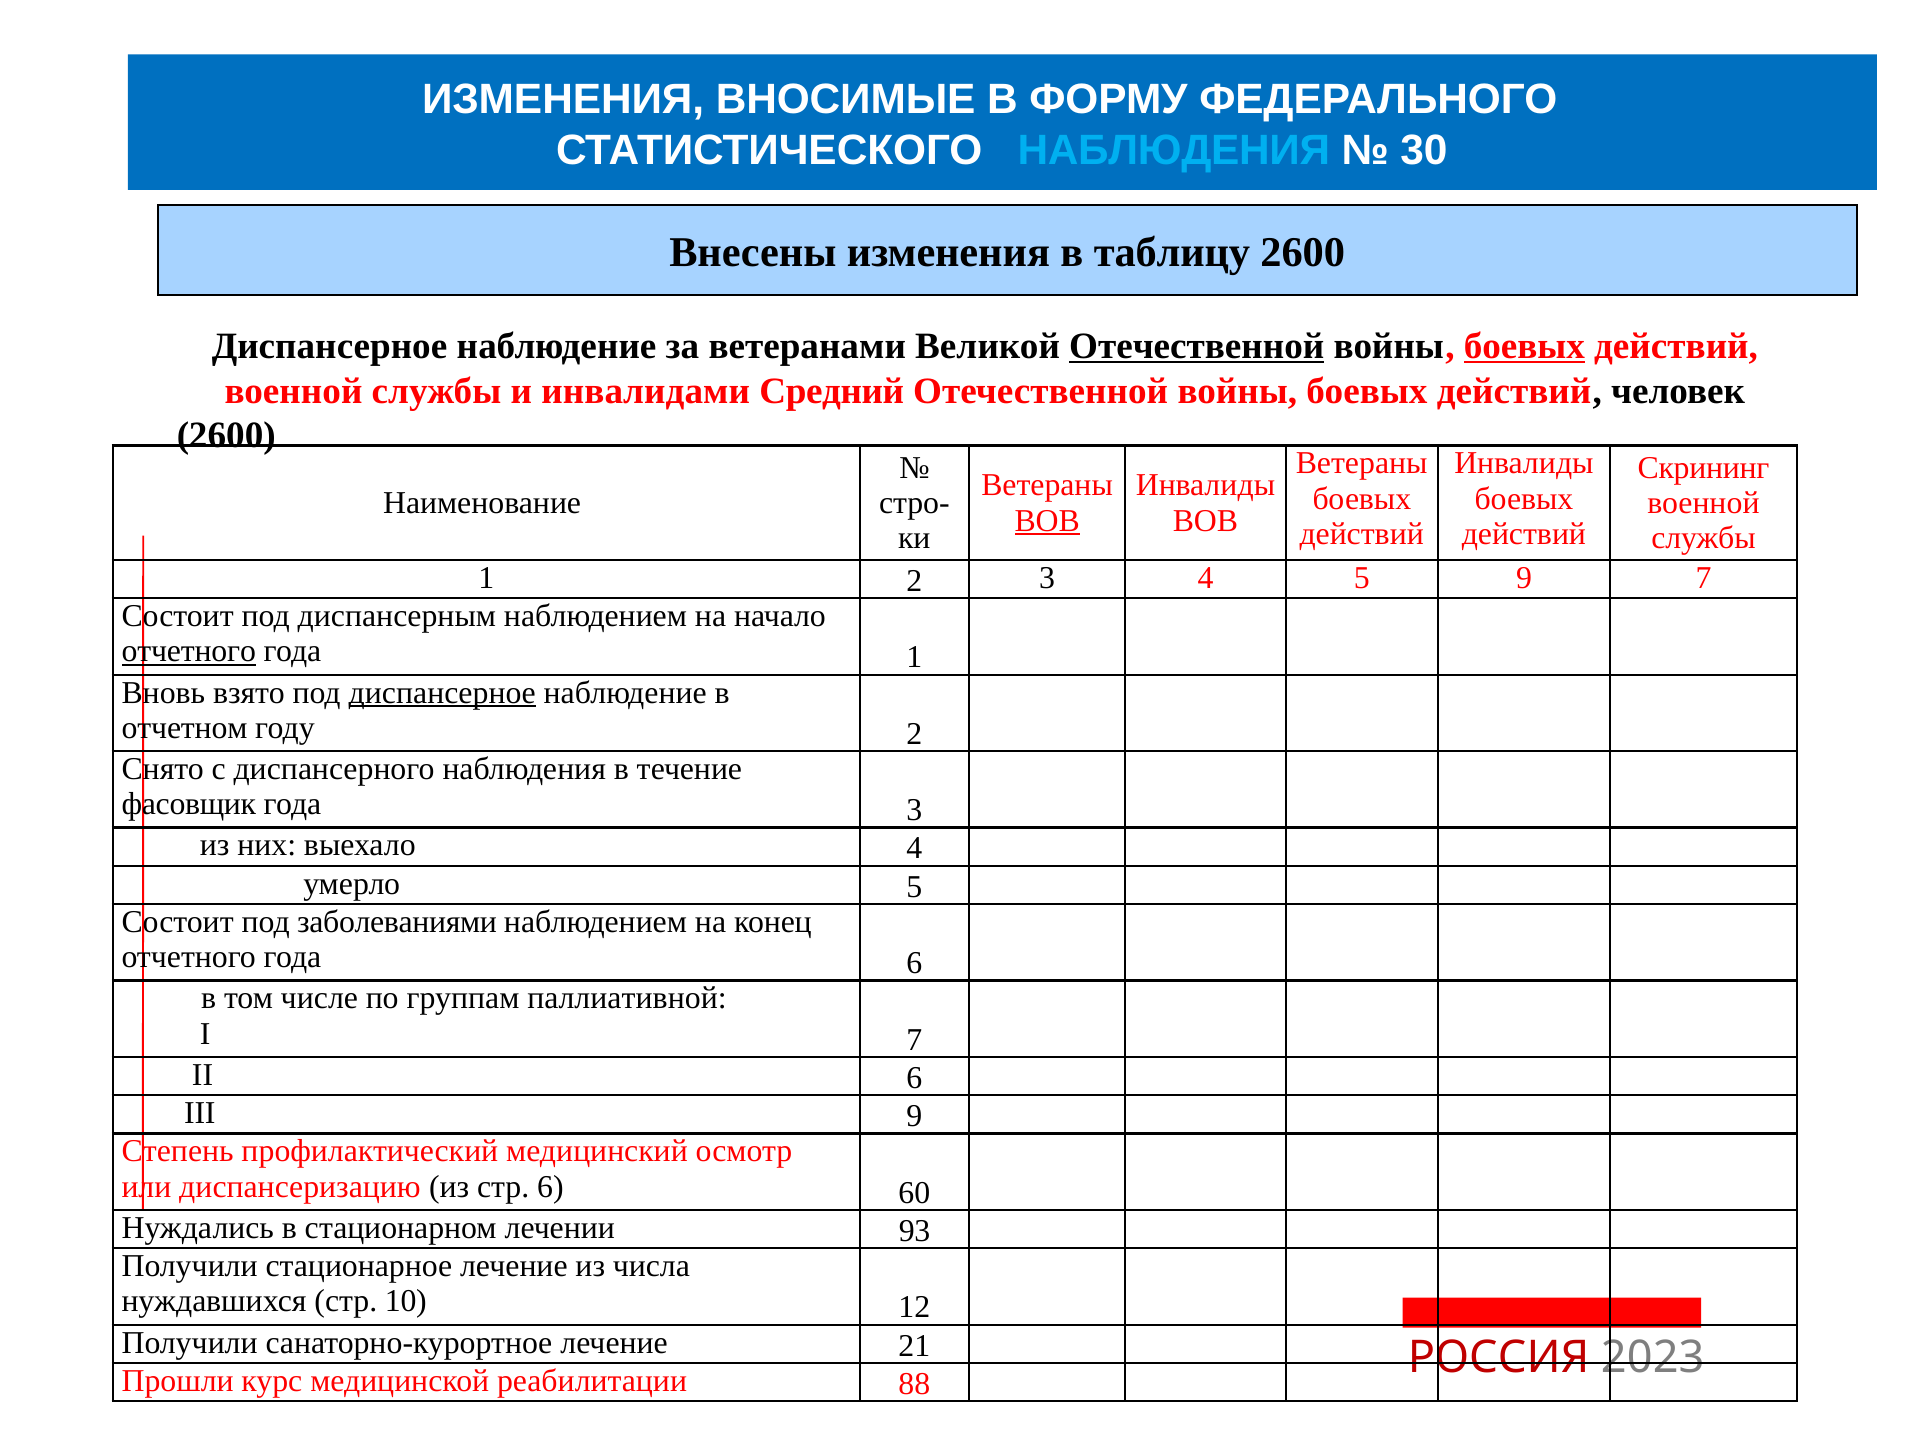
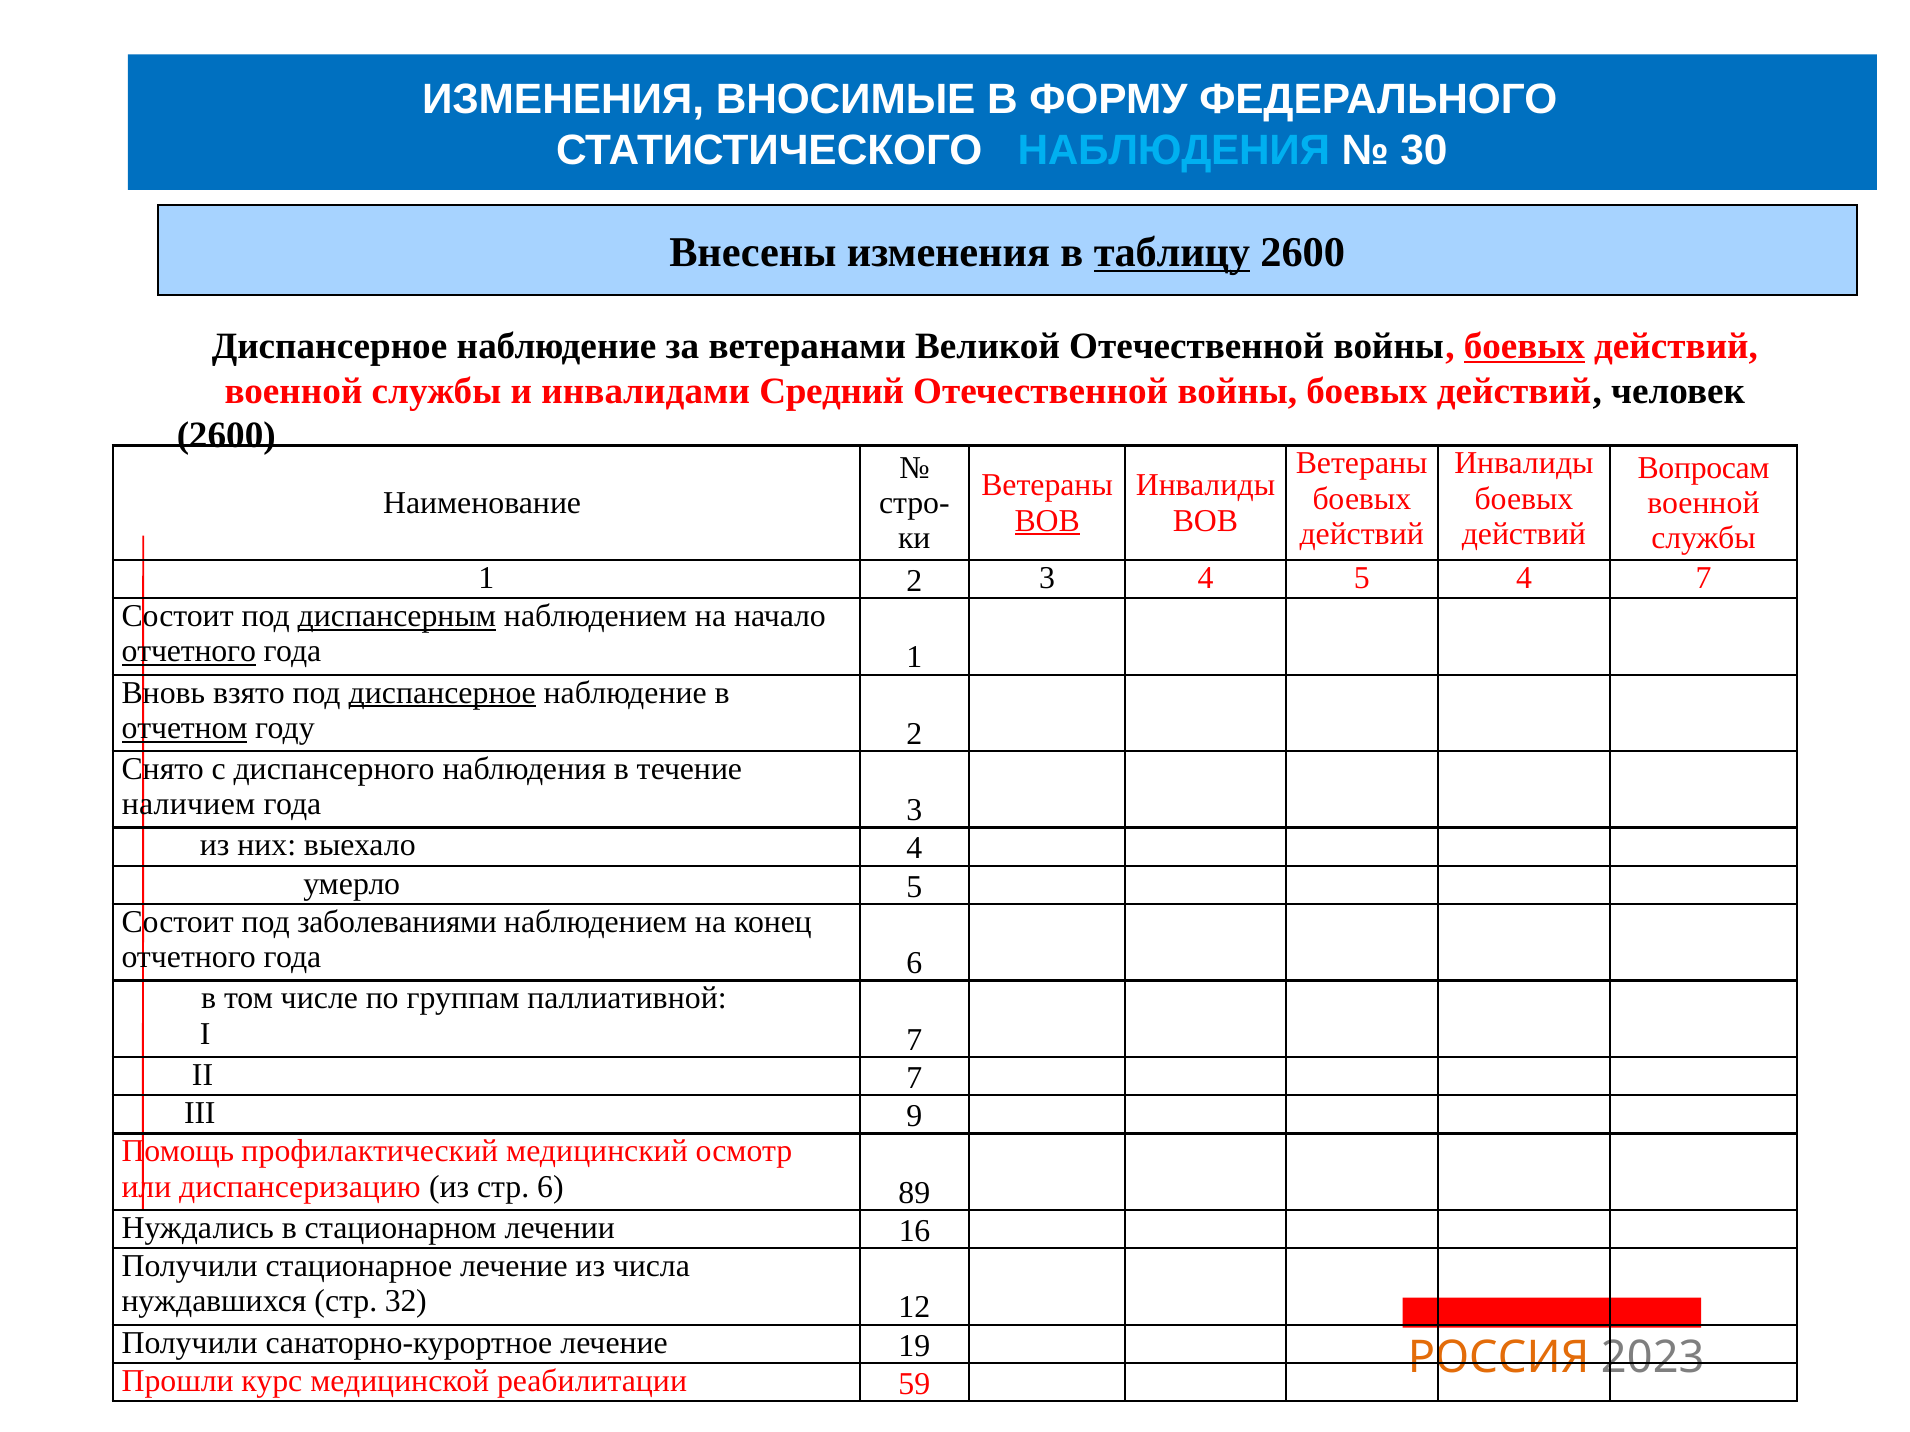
таблицу underline: none -> present (1172, 253)
Отечественной underline: present -> none (1197, 346)
Скрининг: Скрининг -> Вопросам (1704, 468)
5 9: 9 -> 4 (1524, 578)
диспансерным underline: none -> present (397, 616)
отчетном underline: none -> present (185, 728)
фасовщик: фасовщик -> наличием (189, 805)
II 6: 6 -> 7 (914, 1078)
Степень: Степень -> Помощь (178, 1152)
60: 60 -> 89 (914, 1193)
93: 93 -> 16 (915, 1231)
10: 10 -> 32 (406, 1302)
21: 21 -> 19 (914, 1346)
РОССИЯ colour: red -> orange (1499, 1358)
88: 88 -> 59 (914, 1384)
